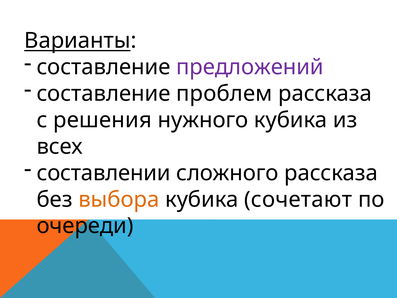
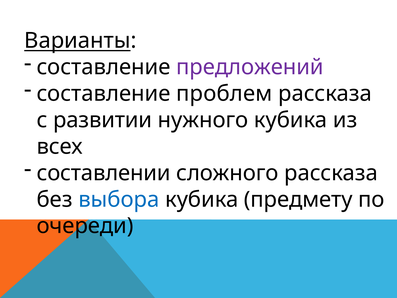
решения: решения -> развитии (103, 120)
выбора colour: orange -> blue (119, 199)
сочетают: сочетают -> предмету (298, 199)
